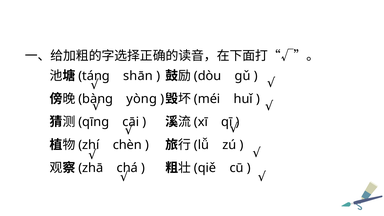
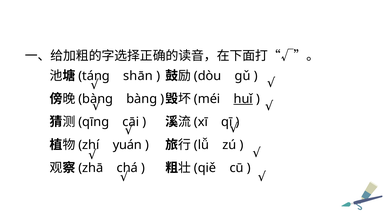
yònɡ: yònɡ -> bànɡ (142, 99)
huǐ underline: none -> present (243, 99)
chèn: chèn -> yuán (127, 145)
